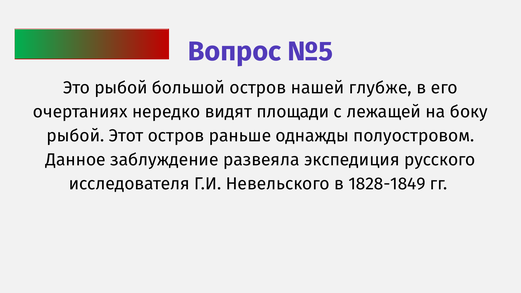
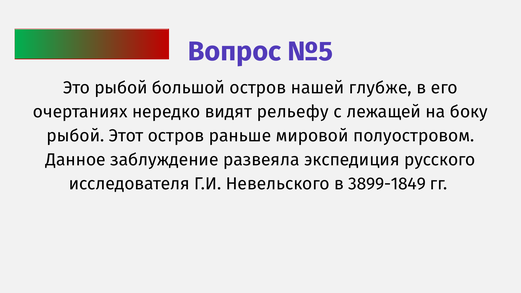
площади: площади -> рельефу (293, 112)
однажды: однажды -> мировой (312, 136)
1828-1849: 1828-1849 -> 3899-1849 (387, 184)
